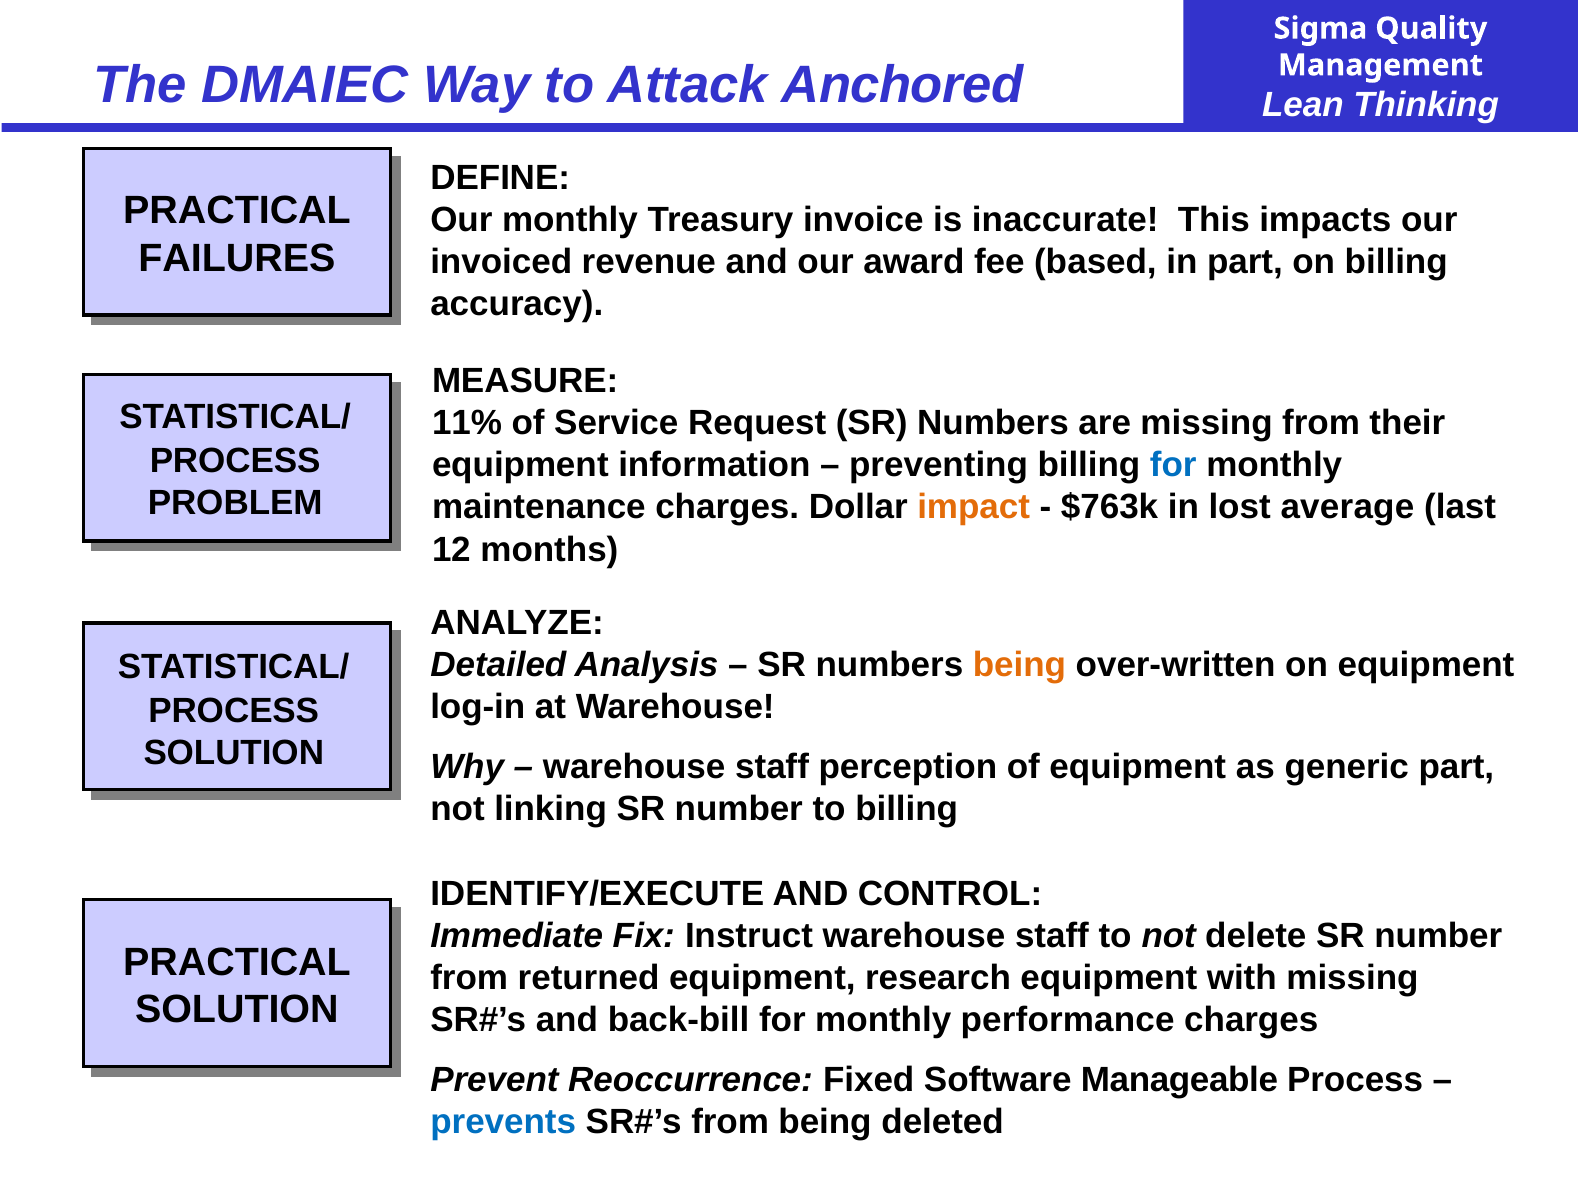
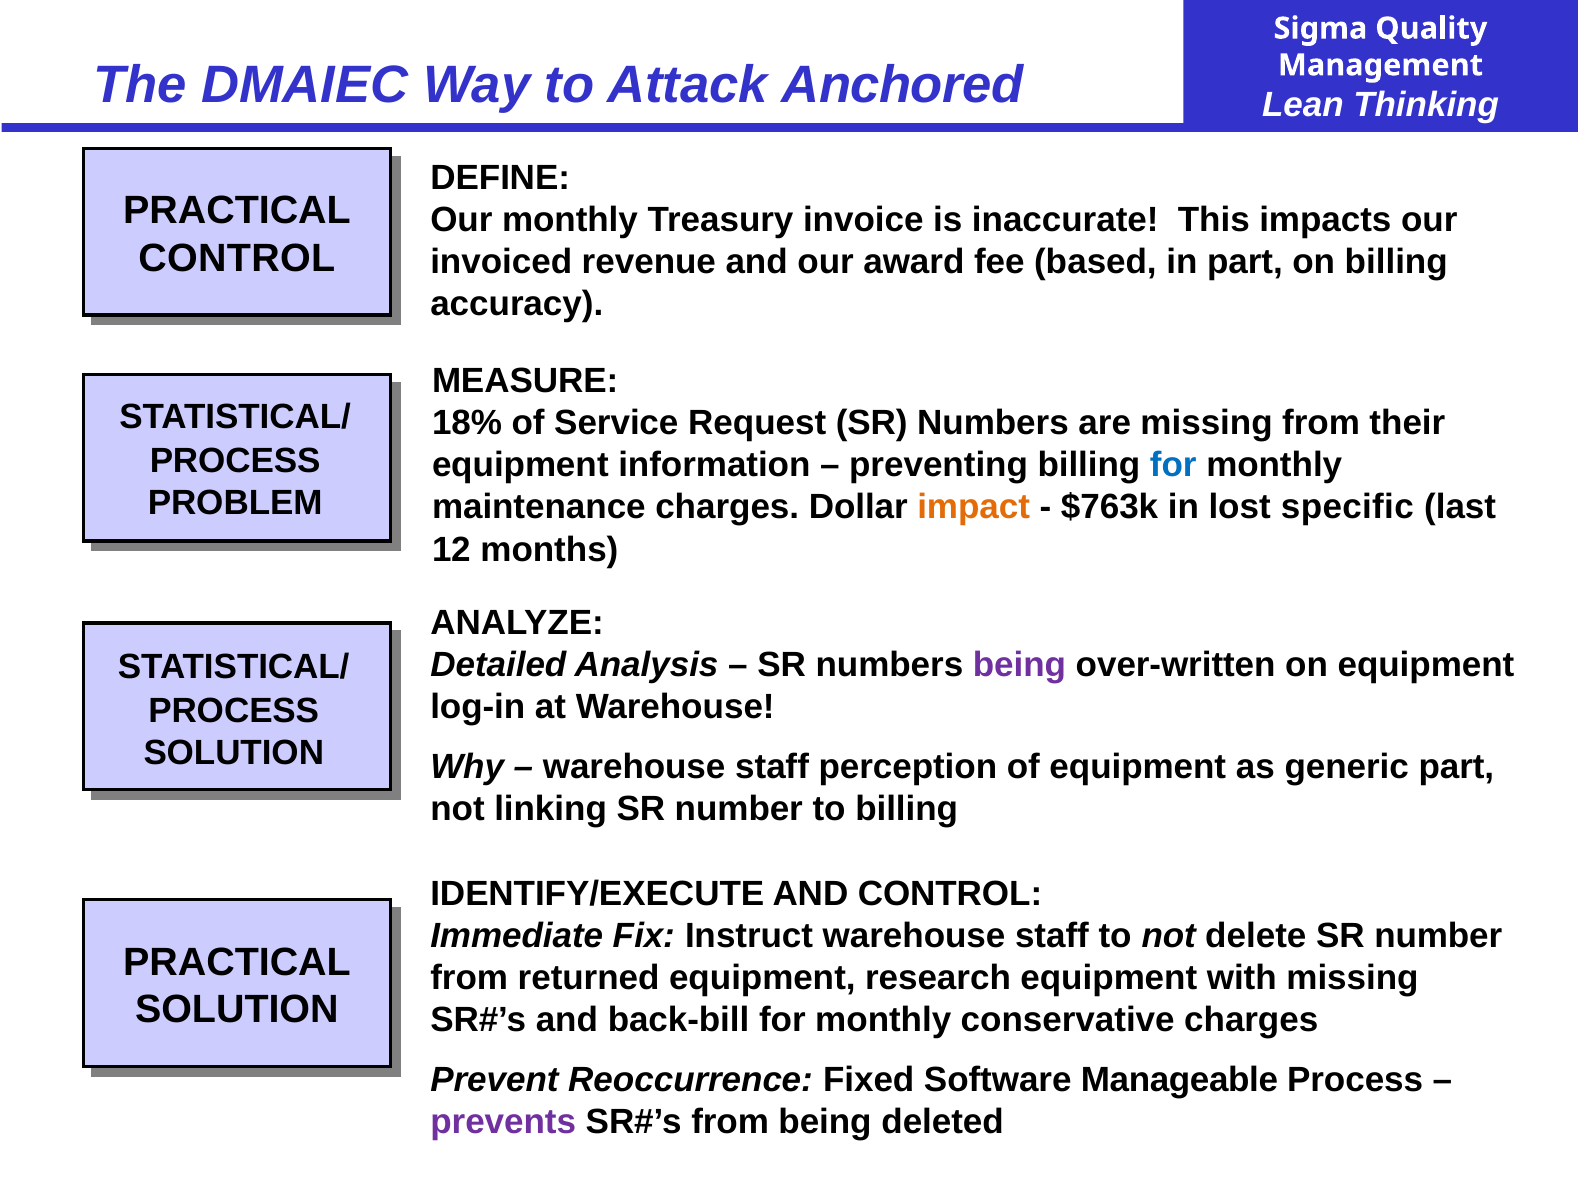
FAILURES: FAILURES -> CONTROL (237, 258)
11%: 11% -> 18% (467, 424)
average: average -> specific (1347, 508)
being colour: orange -> purple (1019, 666)
performance: performance -> conservative (1068, 1020)
prevents colour: blue -> purple (503, 1122)
